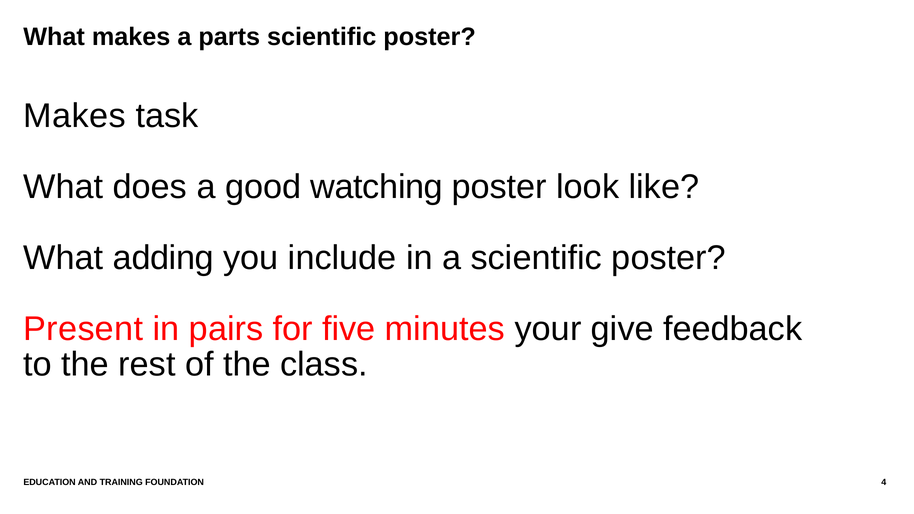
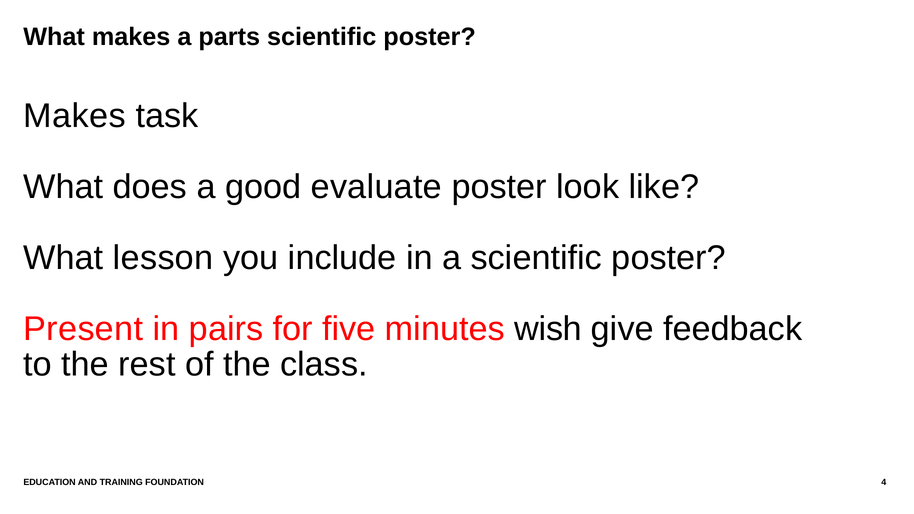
watching: watching -> evaluate (376, 187)
adding: adding -> lesson (163, 258)
your: your -> wish (548, 329)
